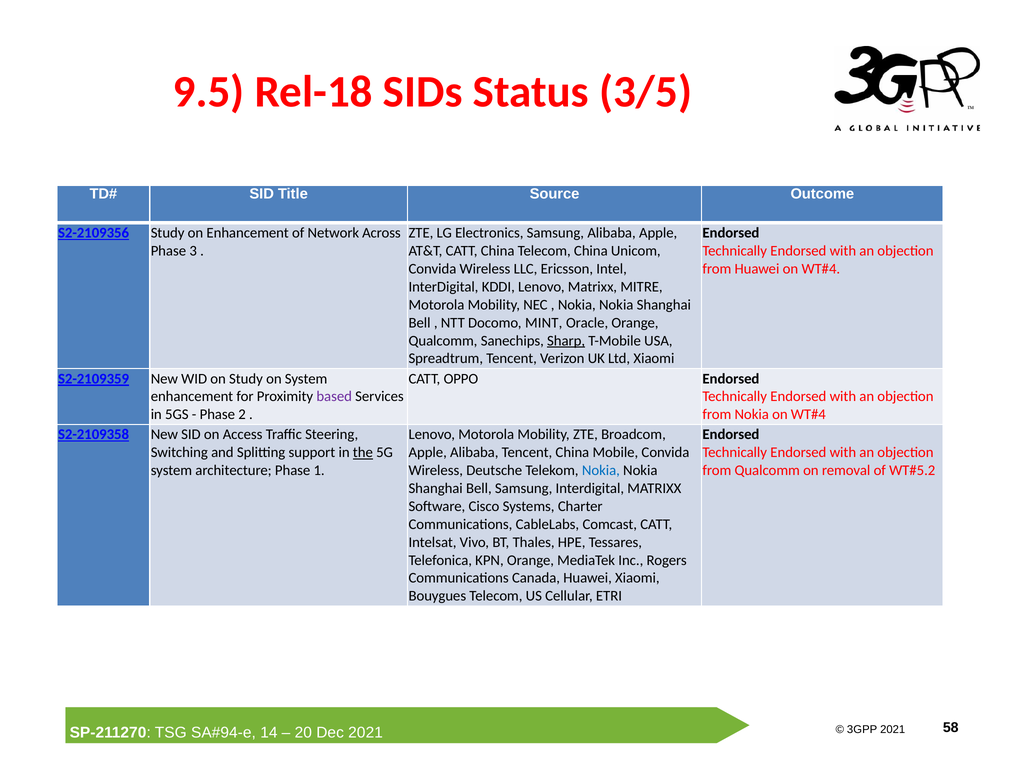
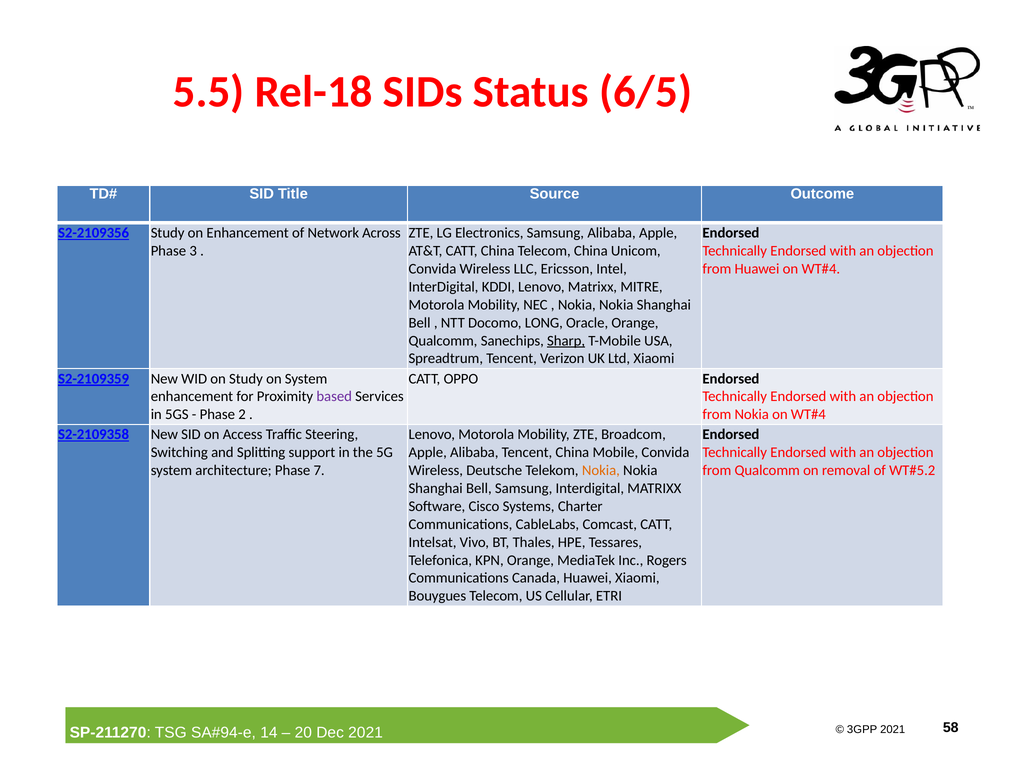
9.5: 9.5 -> 5.5 (209, 92)
3/5: 3/5 -> 6/5 (646, 92)
MINT: MINT -> LONG (544, 323)
the underline: present -> none (363, 452)
1: 1 -> 7 (319, 470)
Nokia colour: blue -> orange (601, 470)
